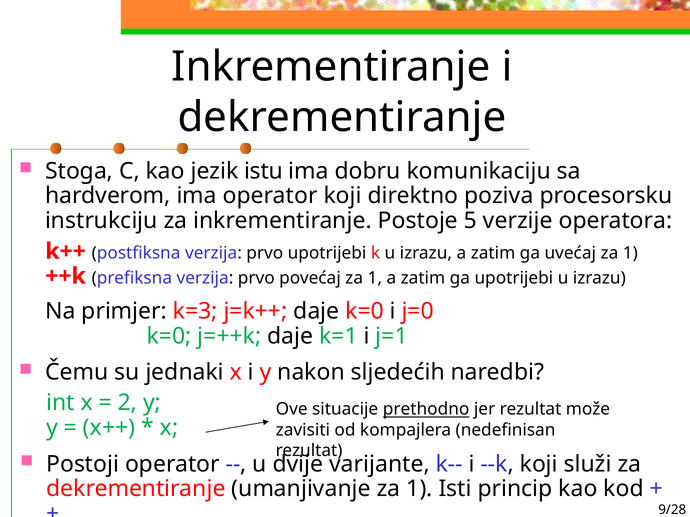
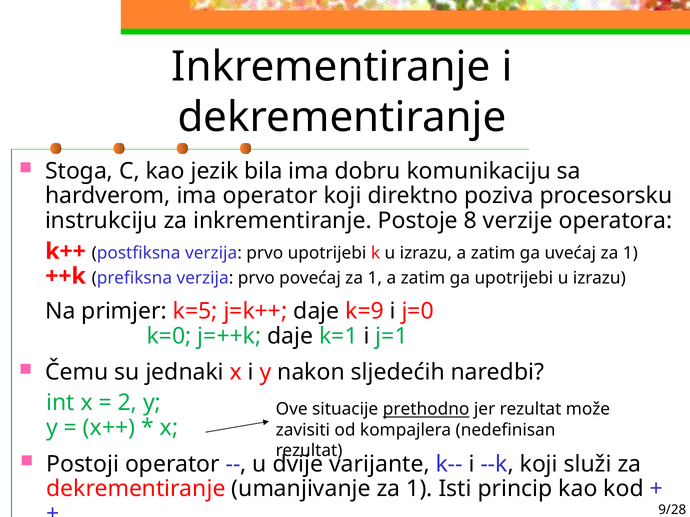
istu: istu -> bila (264, 171)
5: 5 -> 8 (470, 221)
k=3: k=3 -> k=5 (195, 312)
daje k=0: k=0 -> k=9 (365, 312)
